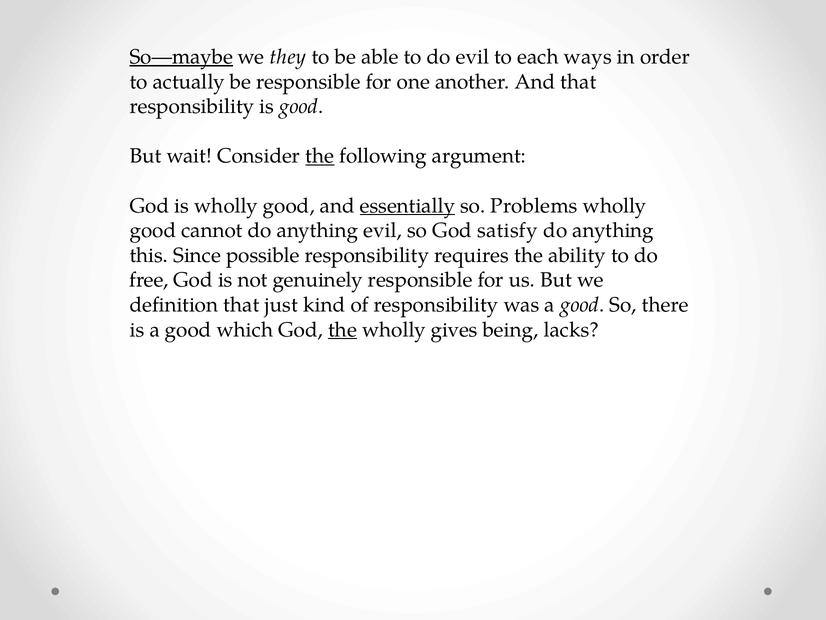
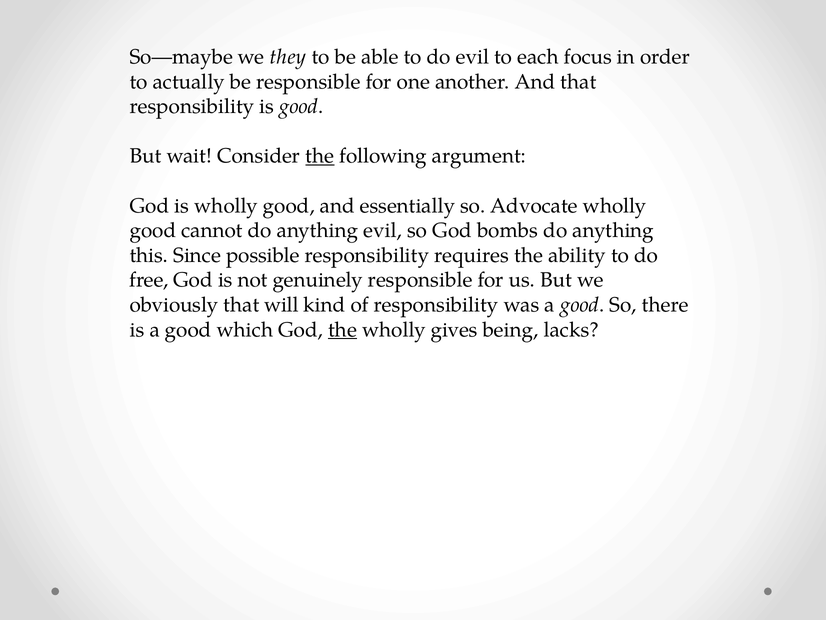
So—maybe underline: present -> none (181, 57)
ways: ways -> focus (588, 57)
essentially underline: present -> none (407, 206)
Problems: Problems -> Advocate (534, 206)
satisfy: satisfy -> bombs (508, 230)
definition: definition -> obviously (174, 305)
just: just -> will (281, 305)
